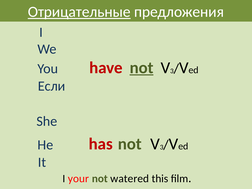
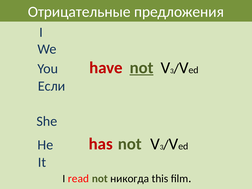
Отрицательные underline: present -> none (79, 12)
your: your -> read (79, 179)
watered: watered -> никогда (130, 179)
